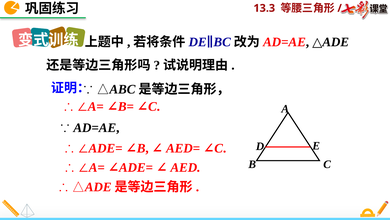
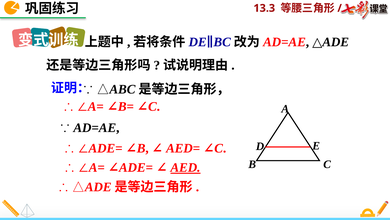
AED underline: none -> present (185, 167)
